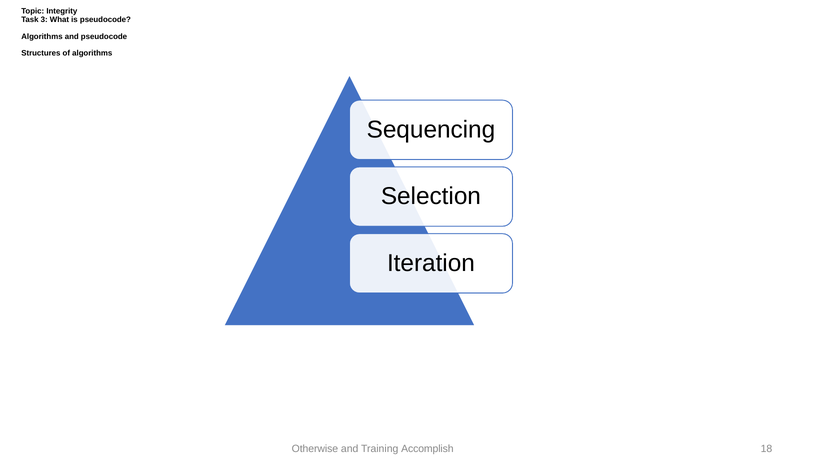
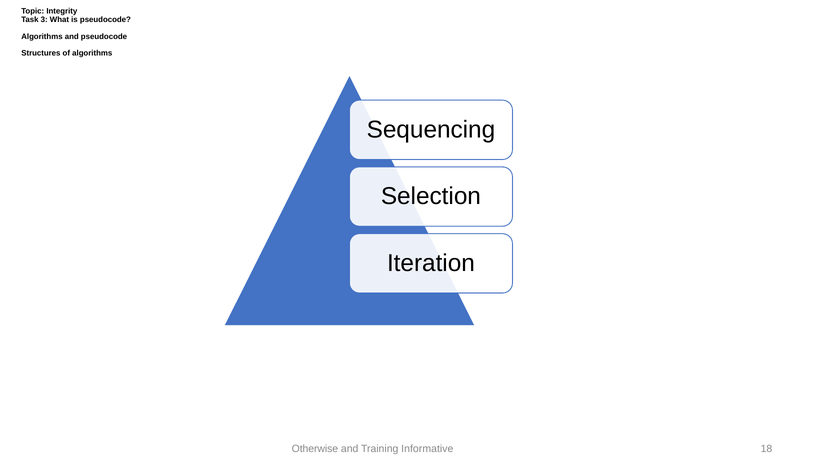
Accomplish: Accomplish -> Informative (427, 449)
